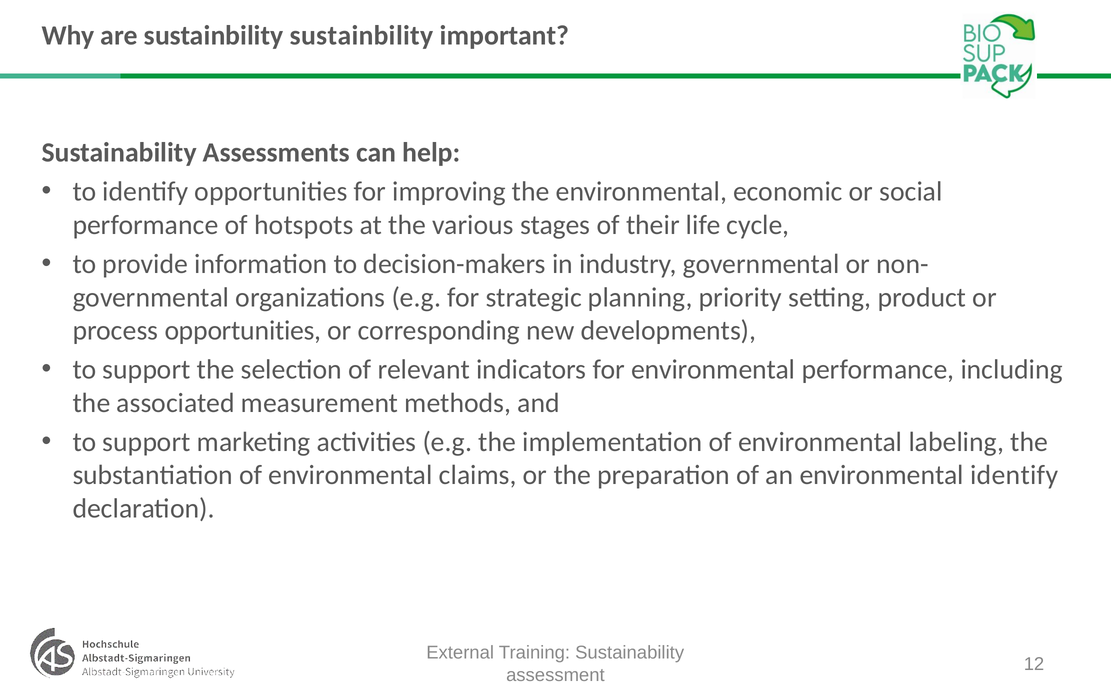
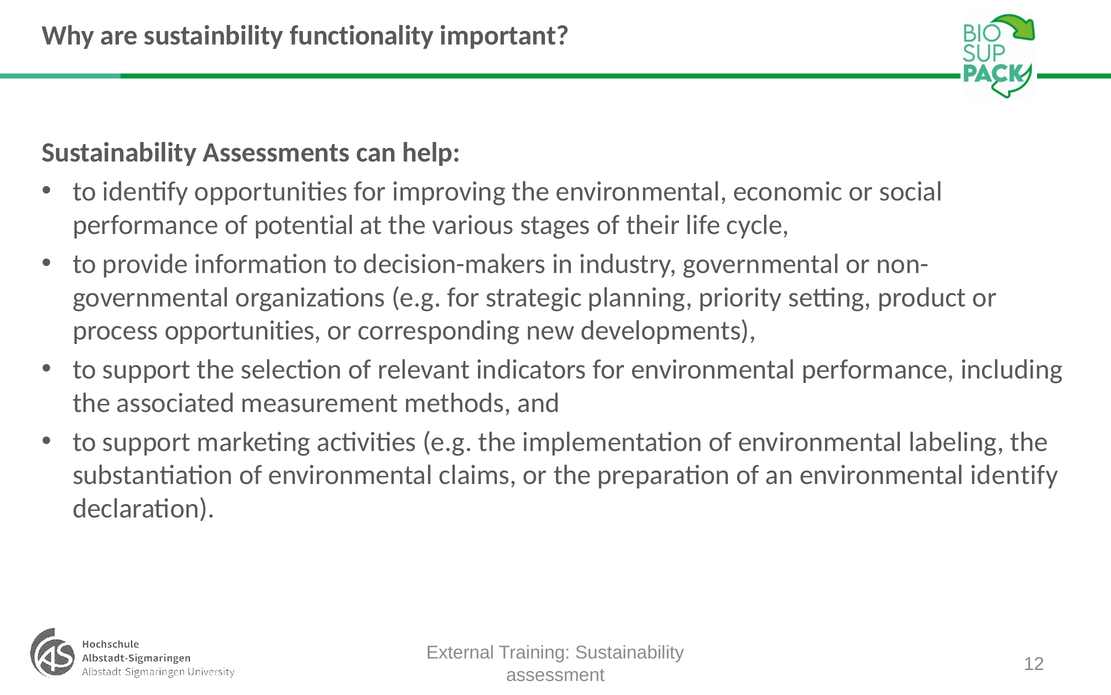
sustainbility sustainbility: sustainbility -> functionality (362, 36)
hotspots: hotspots -> potential (304, 225)
